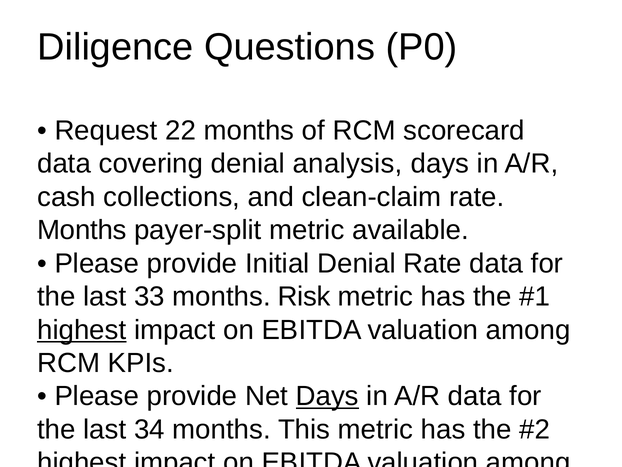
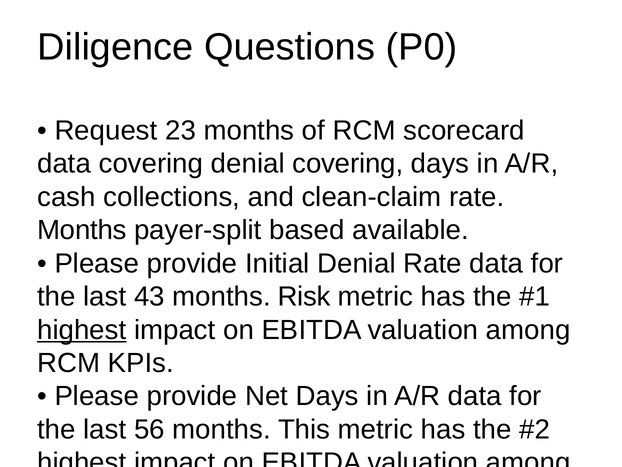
22: 22 -> 23 (181, 130)
denial analysis: analysis -> covering (348, 164)
payer-split metric: metric -> based (307, 230)
33: 33 -> 43 (149, 296)
Days underline: present -> none (327, 396)
34: 34 -> 56 (149, 429)
